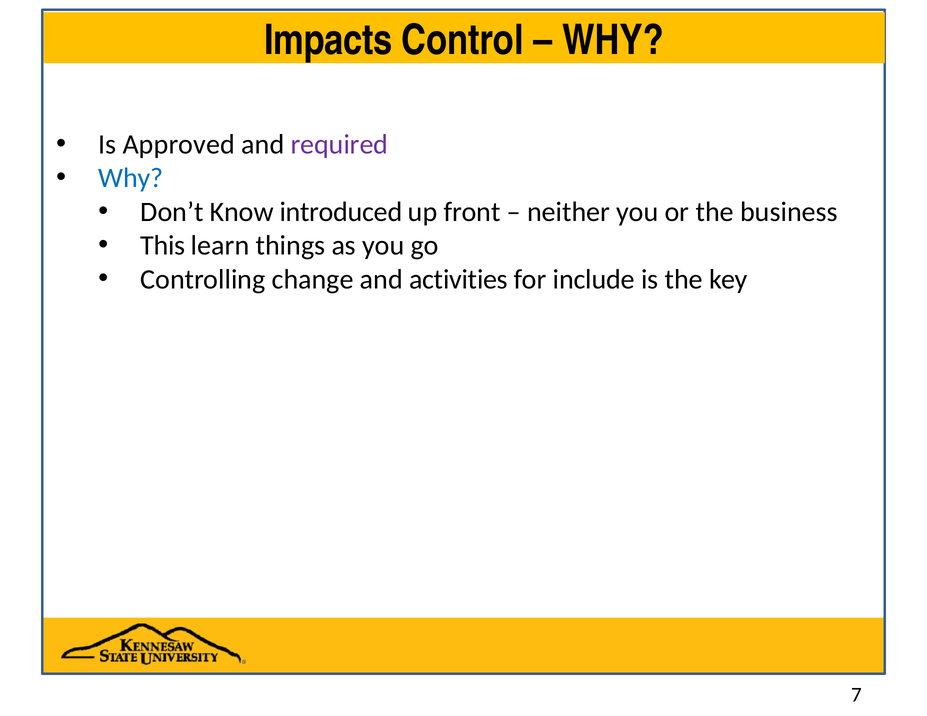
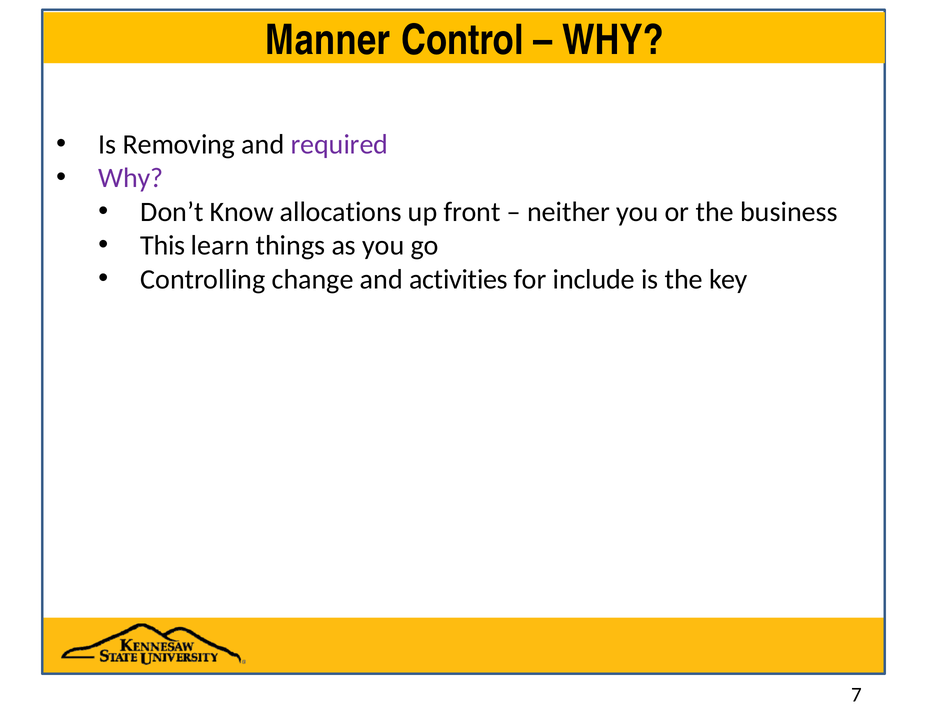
Impacts: Impacts -> Manner (328, 40)
Approved: Approved -> Removing (179, 145)
Why colour: blue -> purple (131, 178)
introduced: introduced -> allocations (341, 212)
